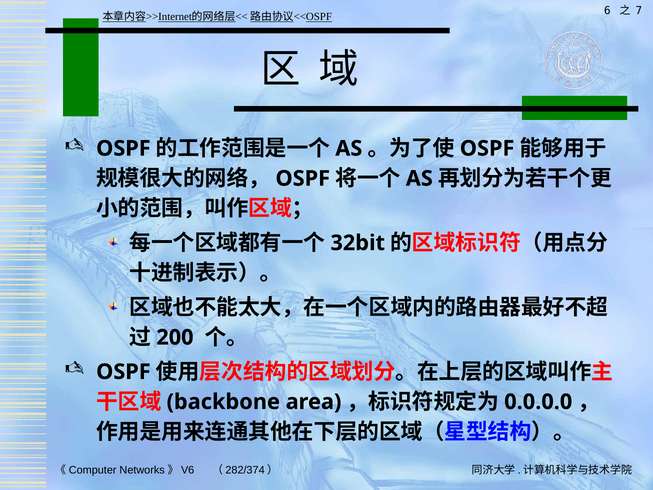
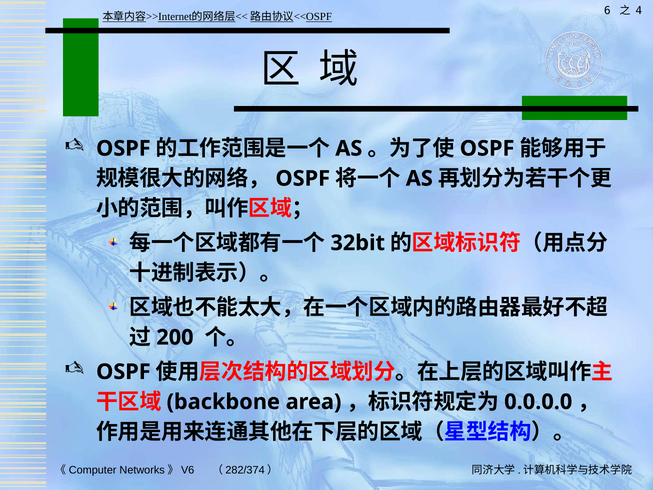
7: 7 -> 4 (639, 11)
